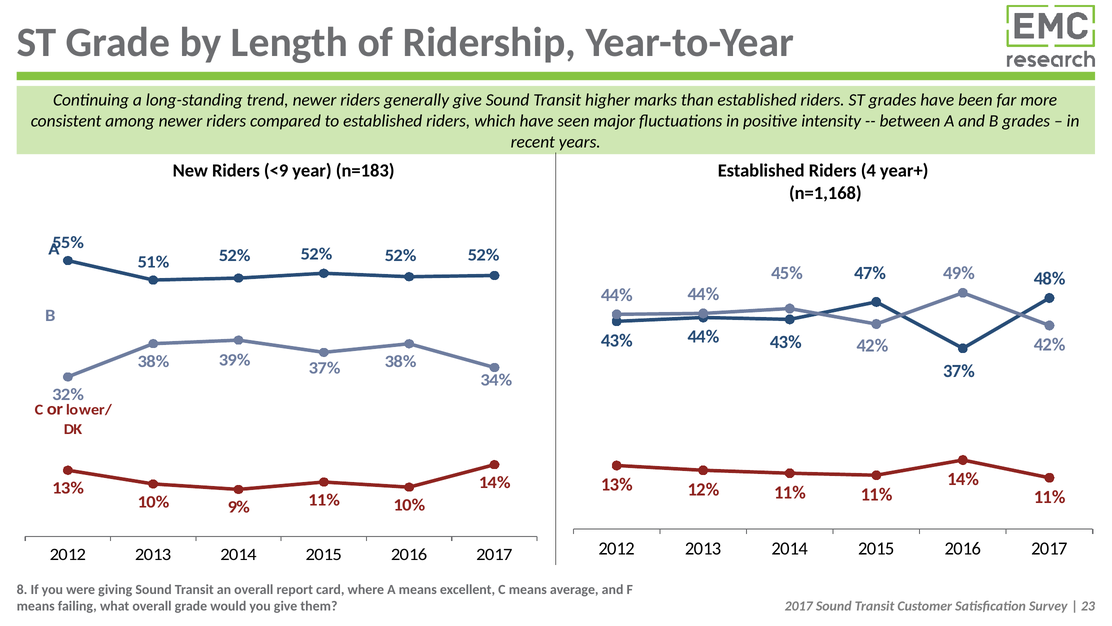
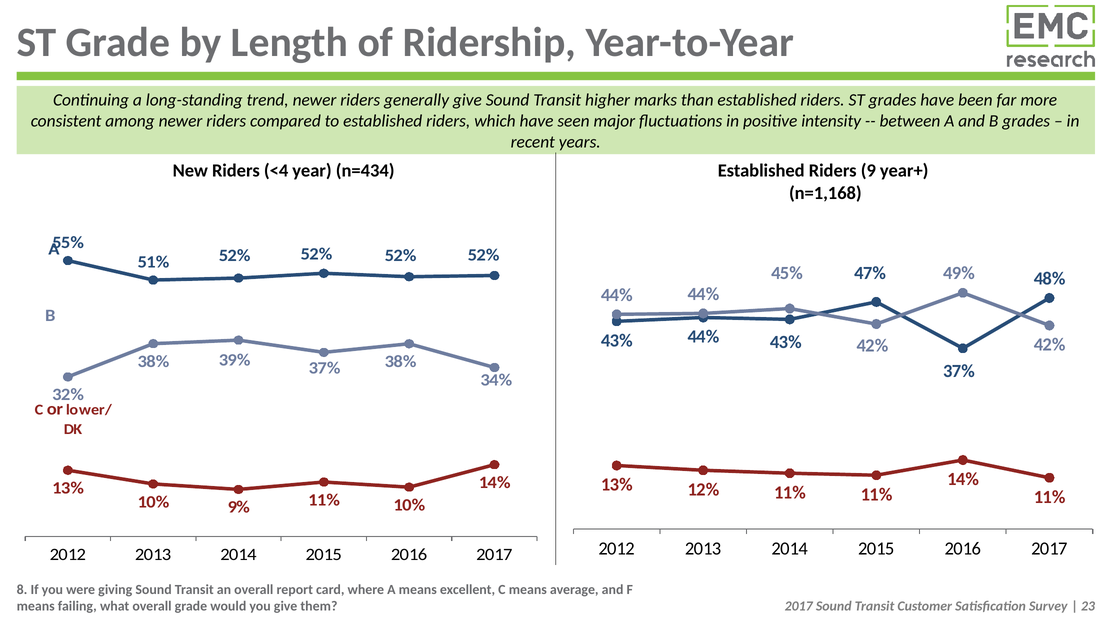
<9: <9 -> <4 (276, 171)
n=183: n=183 -> n=434 (365, 171)
4: 4 -> 9 (868, 171)
